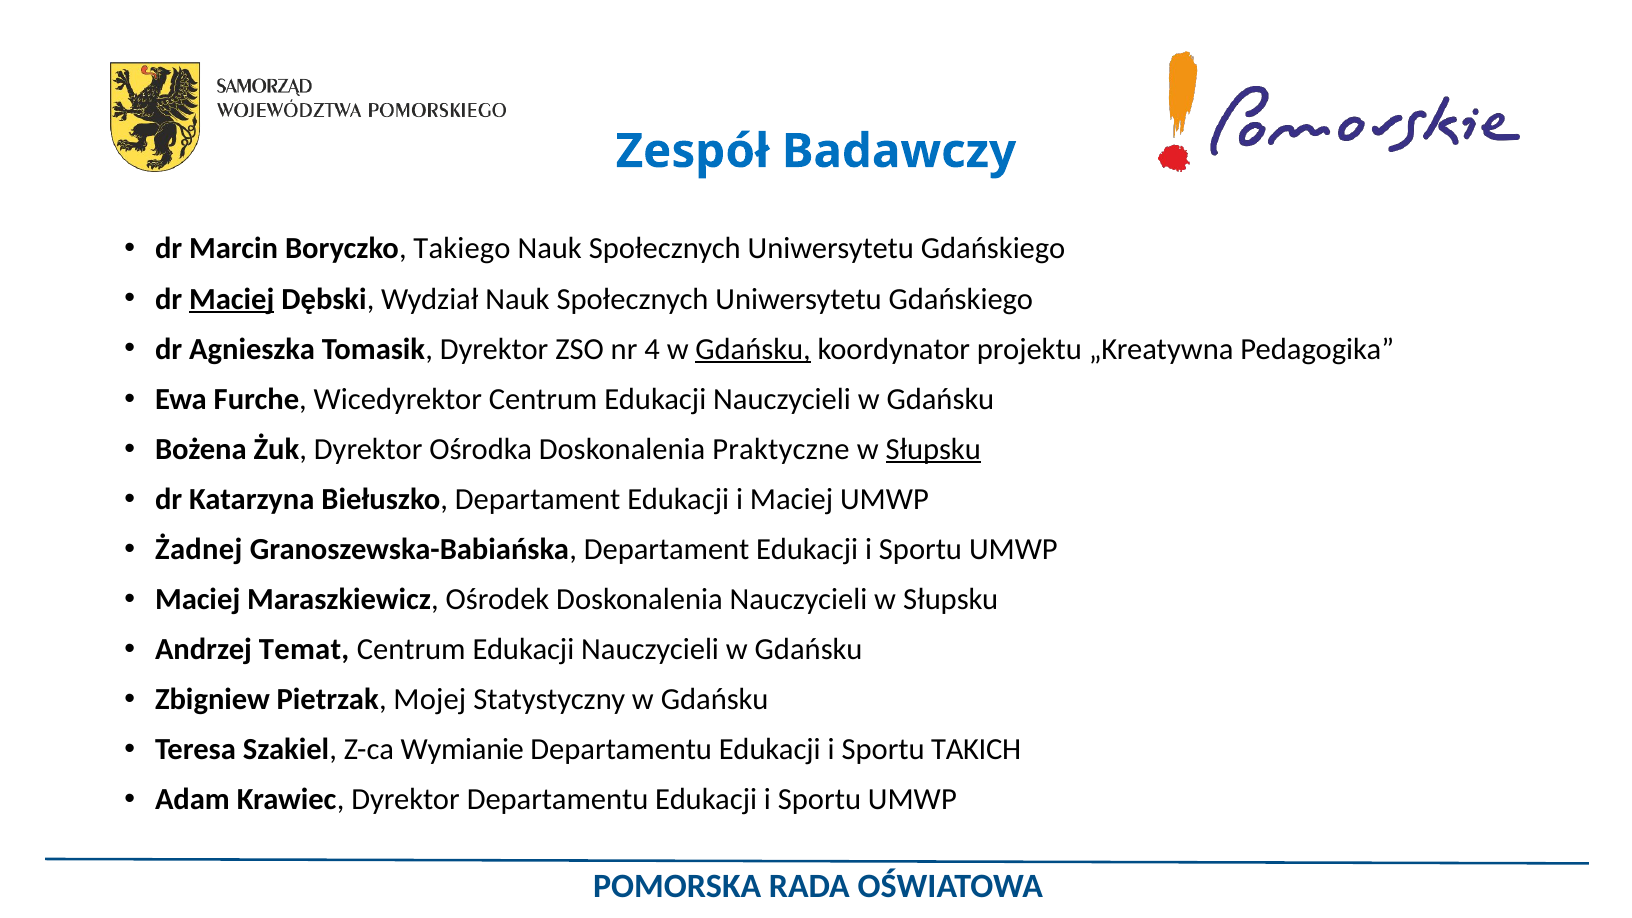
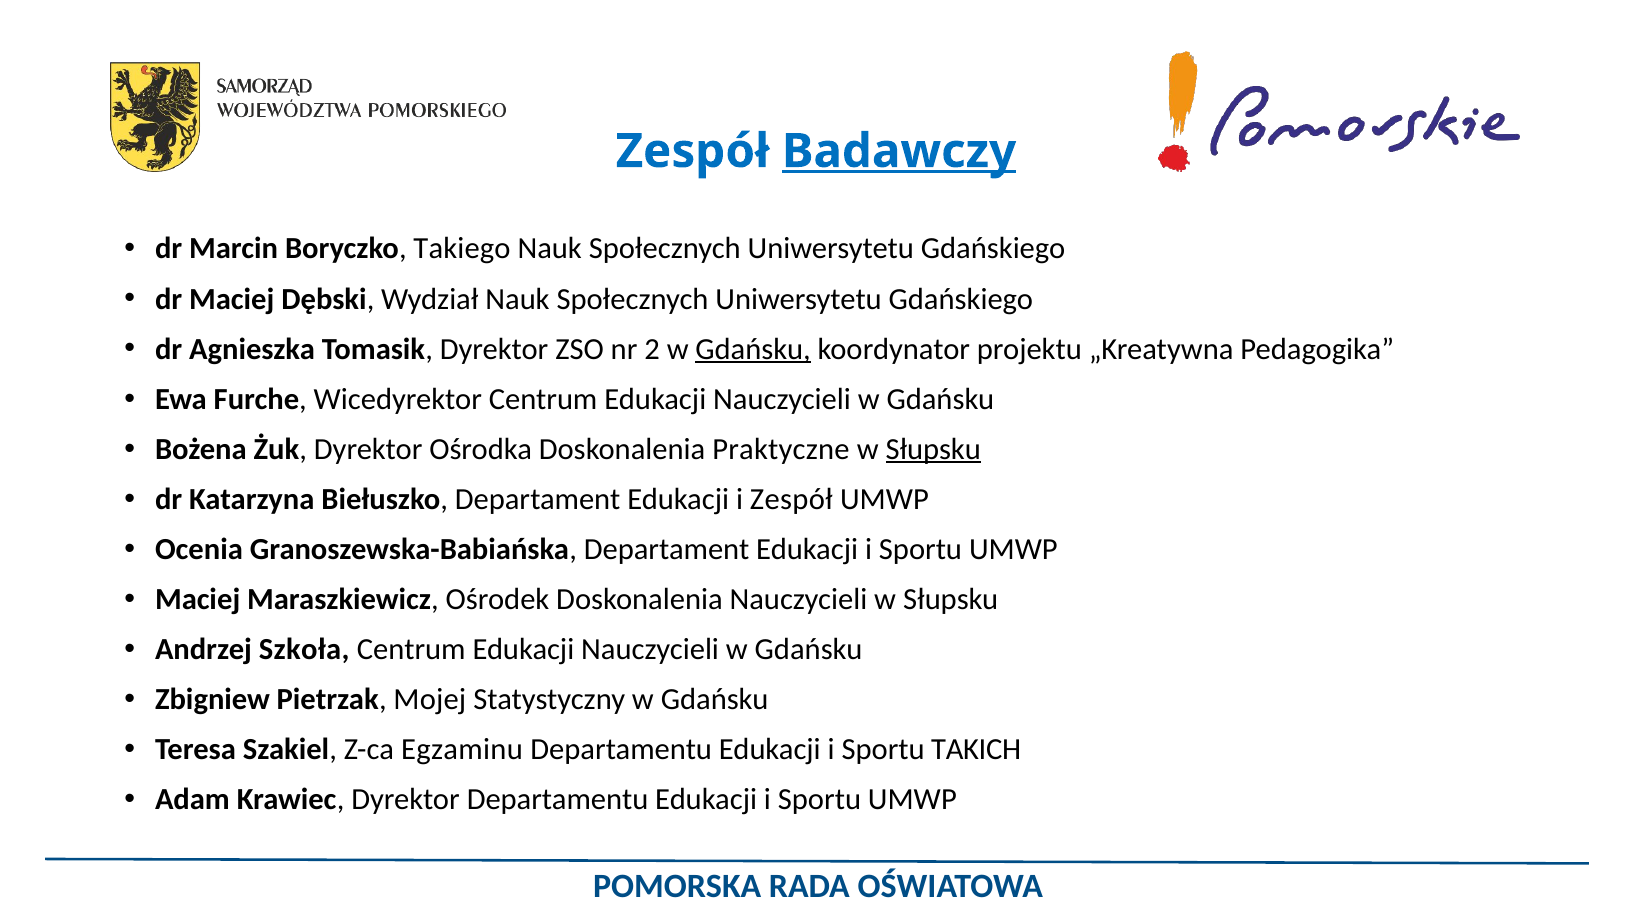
Badawczy underline: none -> present (899, 151)
Maciej underline: present -> none (232, 299)
4: 4 -> 2 (652, 349)
i Maciej: Maciej -> Zespół (791, 499)
Żadnej: Żadnej -> Ocenia (199, 549)
Temat: Temat -> Szkoła (304, 649)
Wymianie: Wymianie -> Egzaminu (462, 750)
